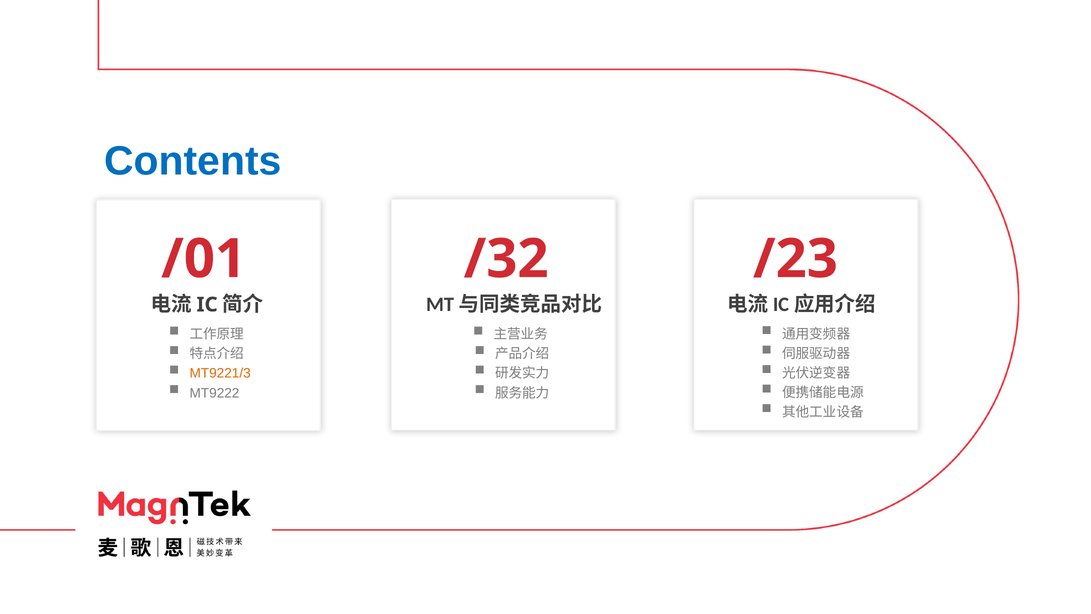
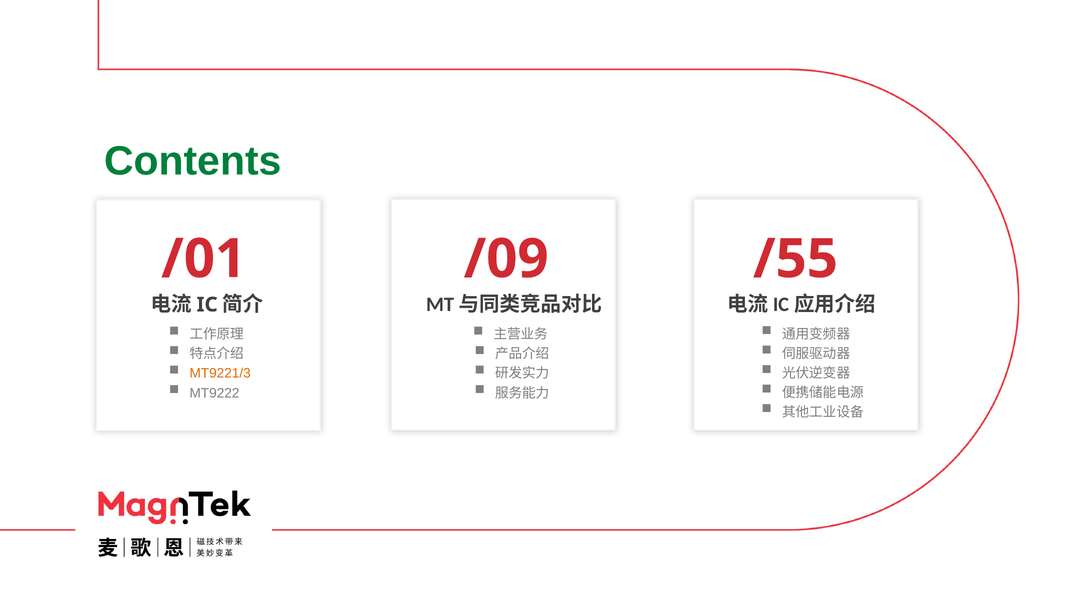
Contents colour: blue -> green (193, 161)
/32: /32 -> /09 (506, 259)
/23: /23 -> /55 (795, 259)
